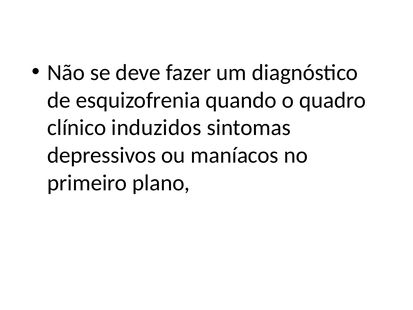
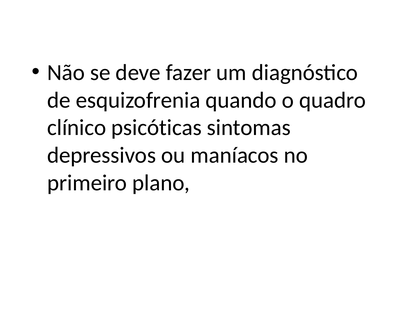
induzidos: induzidos -> psicóticas (157, 128)
